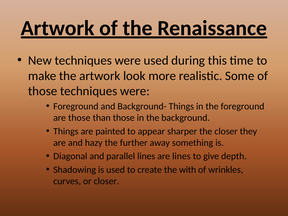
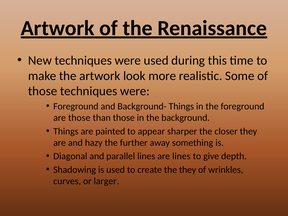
the with: with -> they (188, 170)
or closer: closer -> larger (106, 181)
